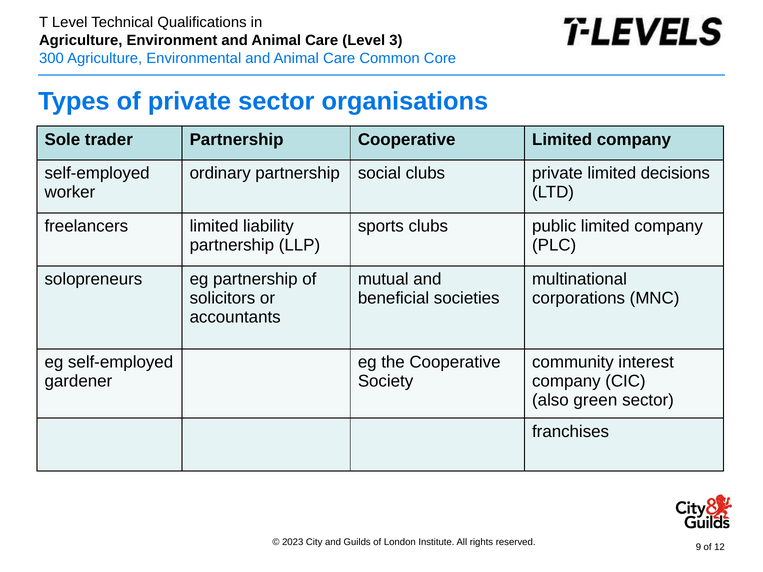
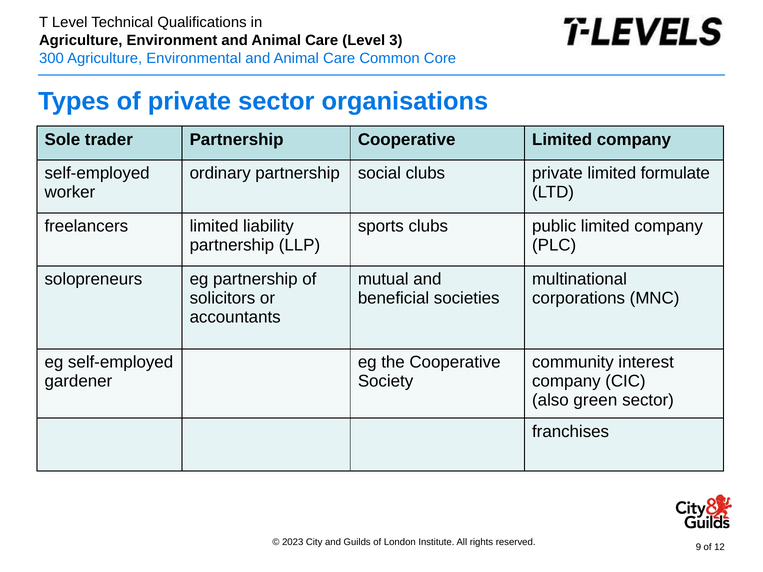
decisions: decisions -> formulate (675, 173)
